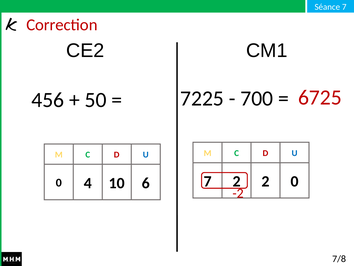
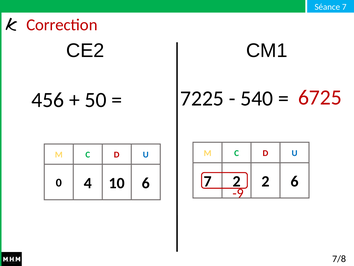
700: 700 -> 540 (257, 98)
2 0: 0 -> 6 (295, 181)
-2: -2 -> -9 (238, 193)
